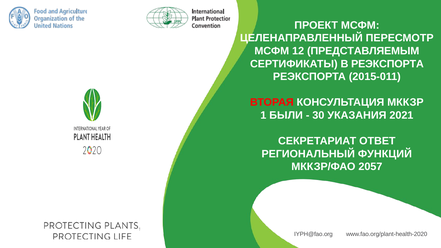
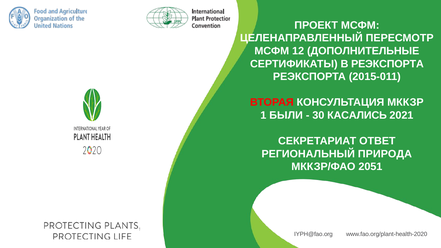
ПРЕДСТАВЛЯЕМЫМ: ПРЕДСТАВЛЯЕМЫМ -> ДОПОЛНИТЕЛЬНЫЕ (363, 51)
УКАЗАНИЯ: УКАЗАНИЯ -> КАСАЛИСЬ (357, 115)
ФУНКЦИЙ: ФУНКЦИЙ -> ПРИРОДА (385, 154)
2057: 2057 -> 2051 (370, 167)
